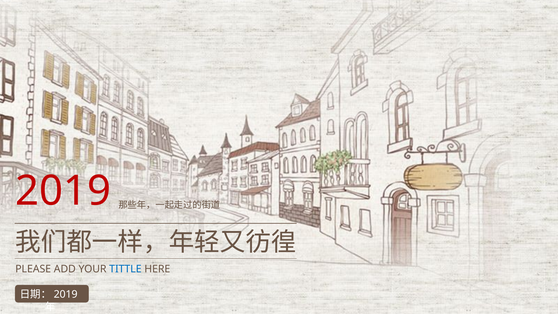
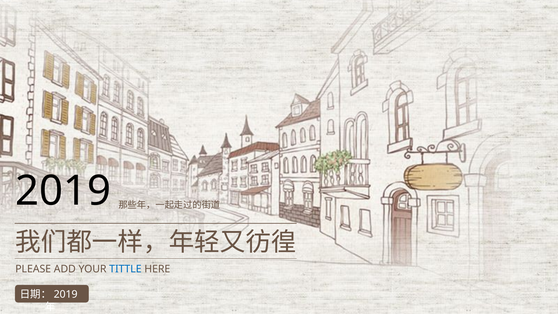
2019 colour: red -> black (63, 191)
